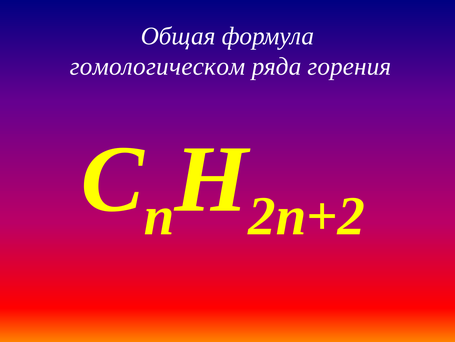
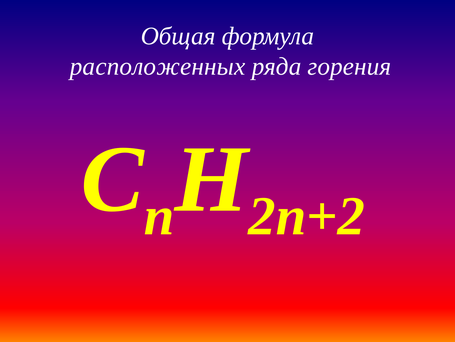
гомологическом: гомологическом -> расположенных (158, 66)
